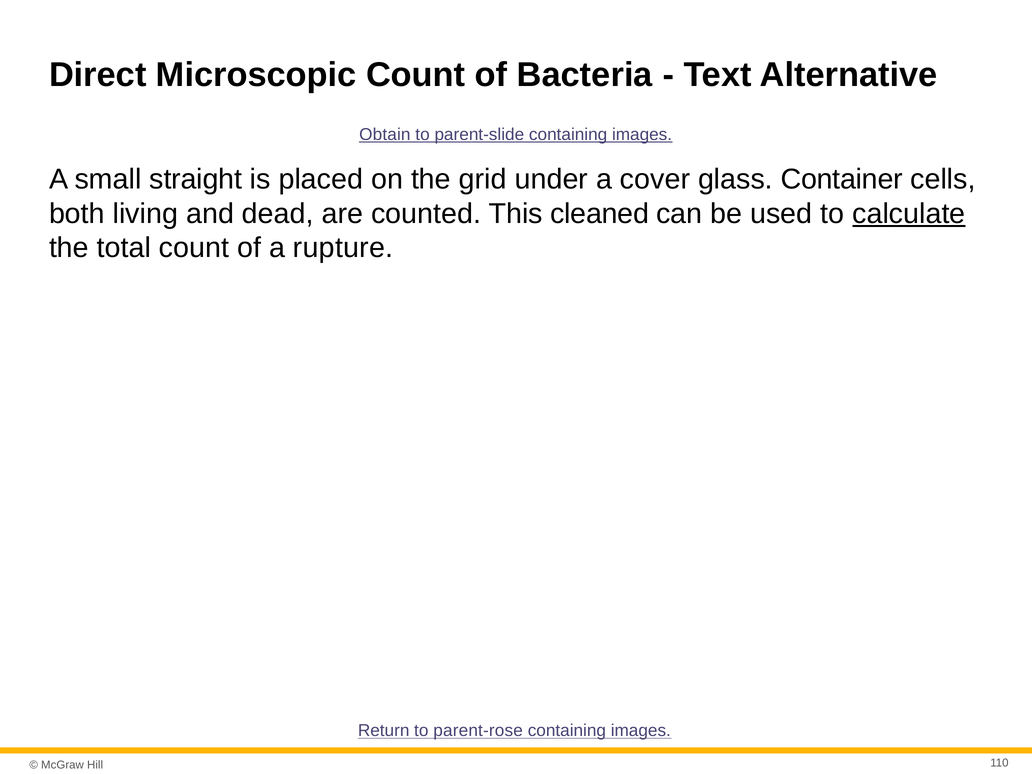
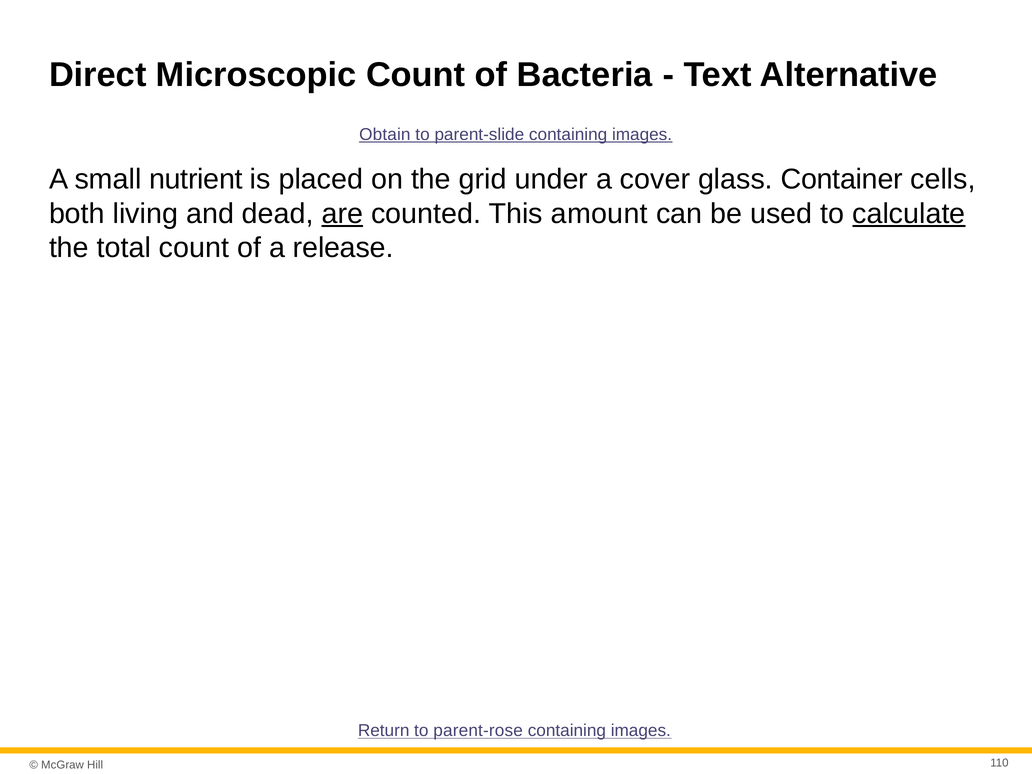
straight: straight -> nutrient (196, 179)
are underline: none -> present (342, 214)
cleaned: cleaned -> amount (599, 214)
rupture: rupture -> release (343, 248)
